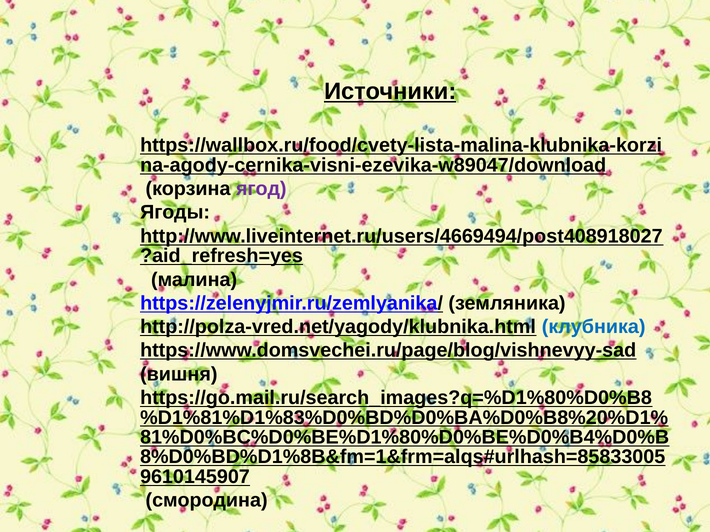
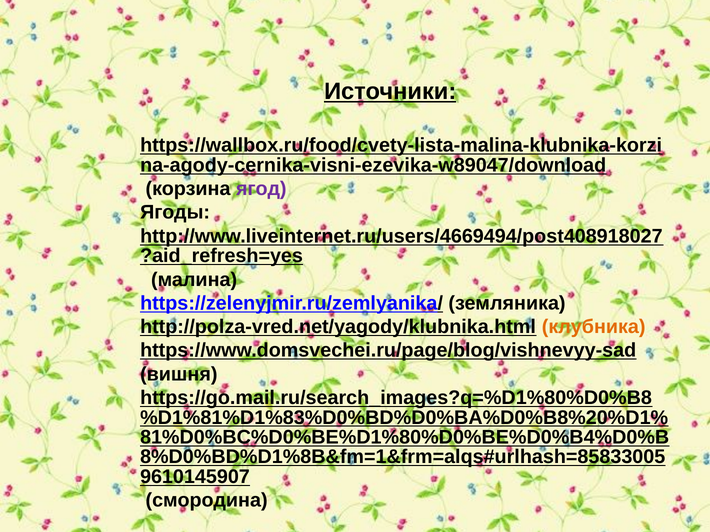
клубника colour: blue -> orange (594, 327)
